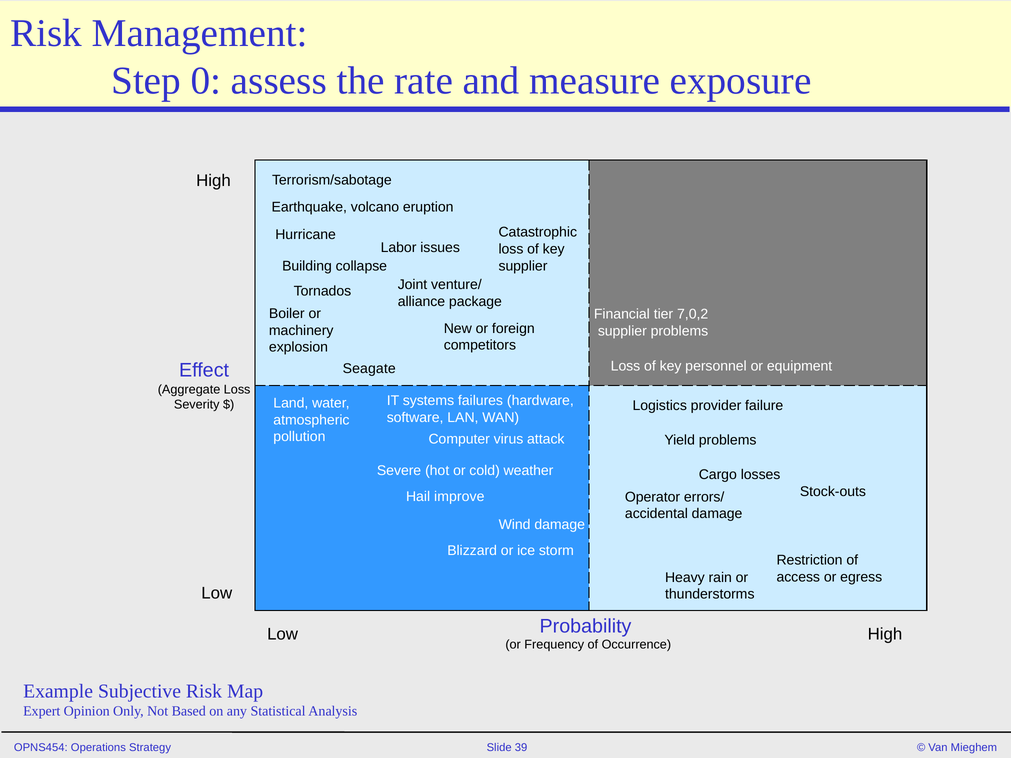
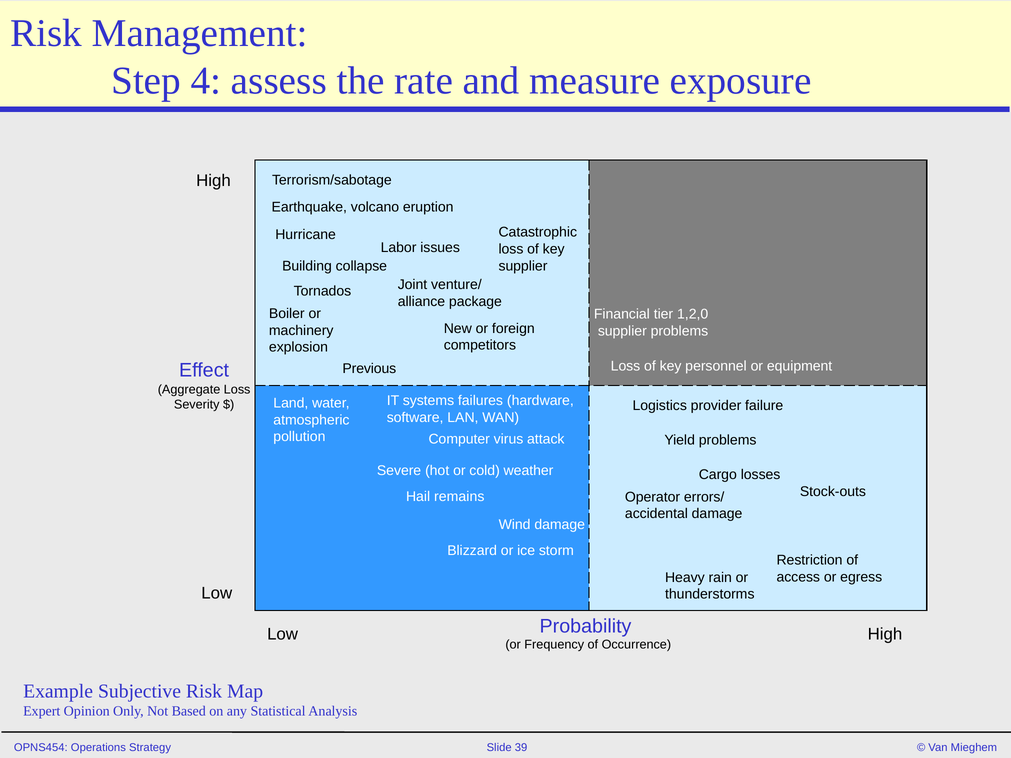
0: 0 -> 4 (206, 81)
7,0,2: 7,0,2 -> 1,2,0 (693, 314)
Seagate: Seagate -> Previous (369, 369)
improve: improve -> remains (459, 497)
